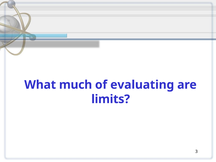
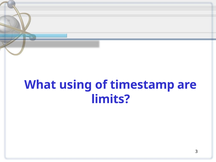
much: much -> using (76, 85)
evaluating: evaluating -> timestamp (142, 85)
